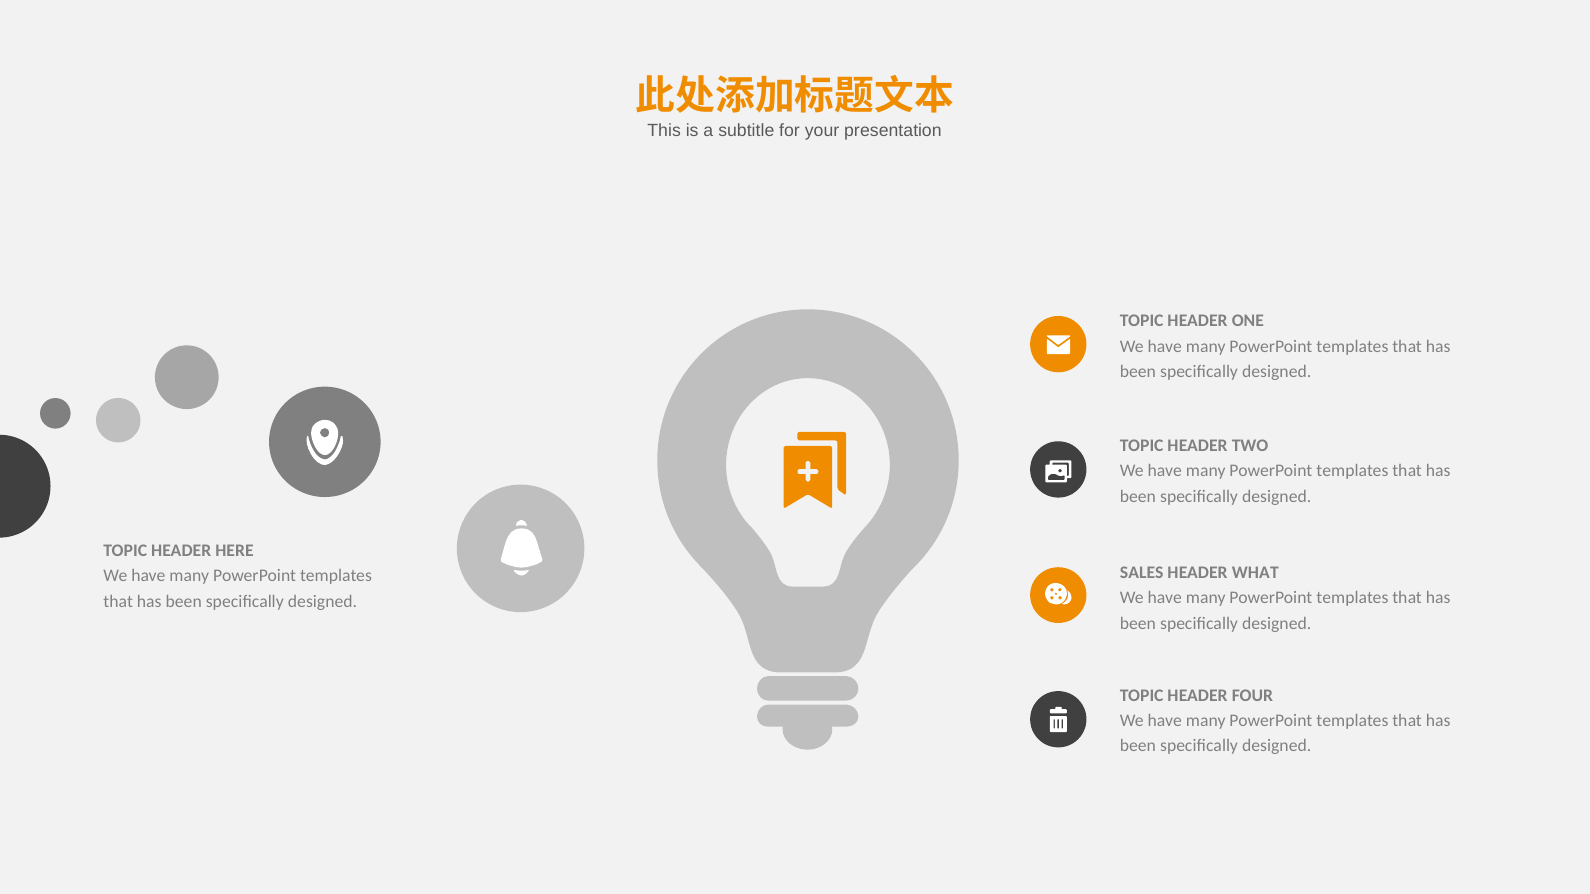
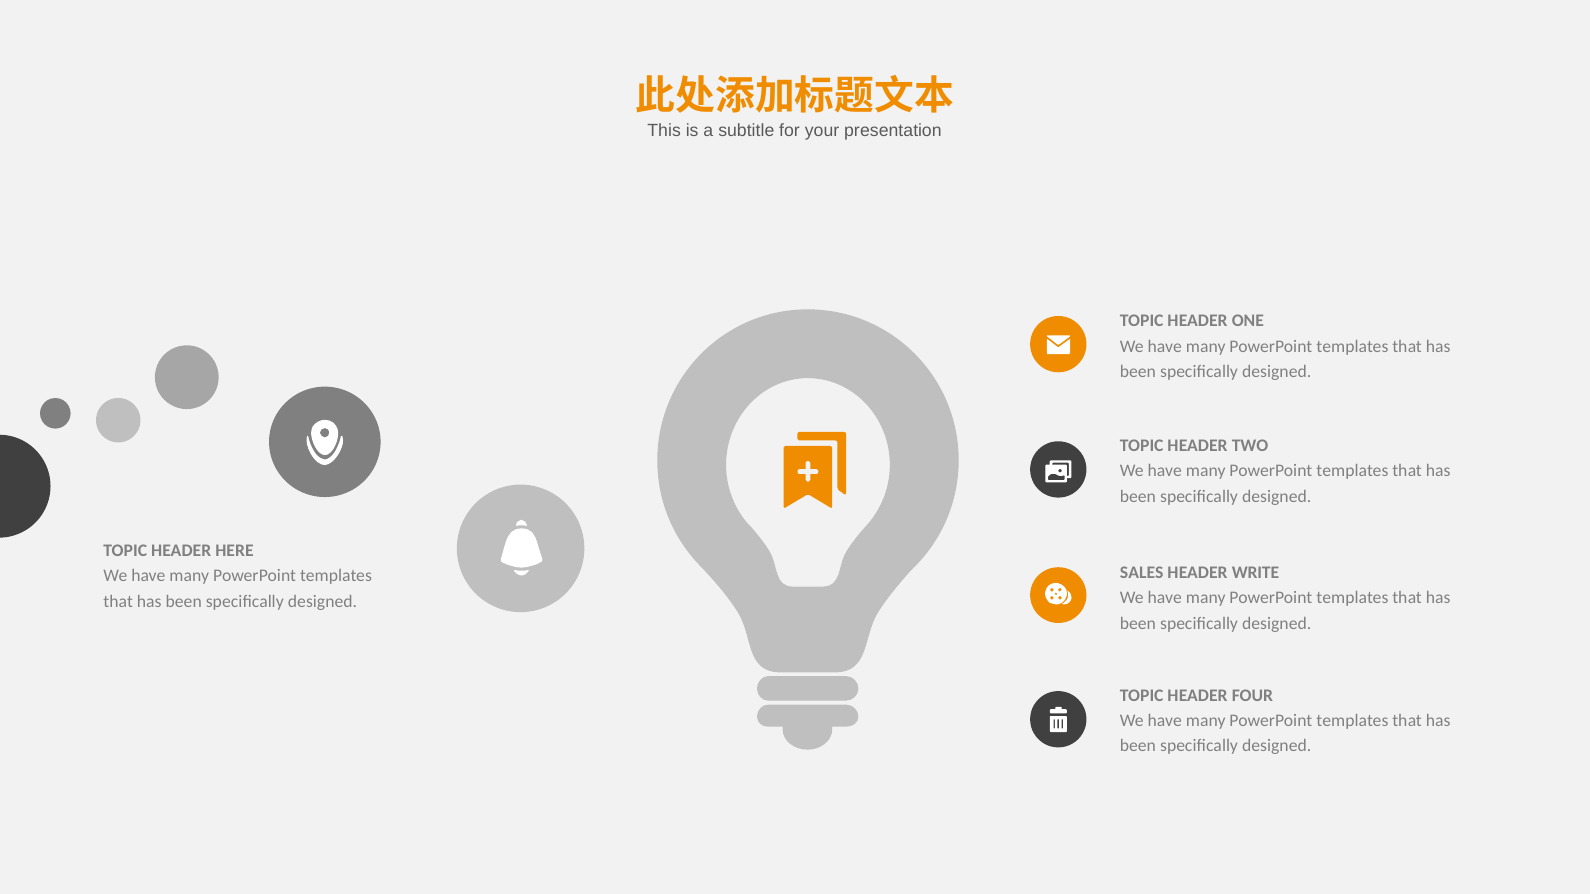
WHAT: WHAT -> WRITE (1255, 573)
